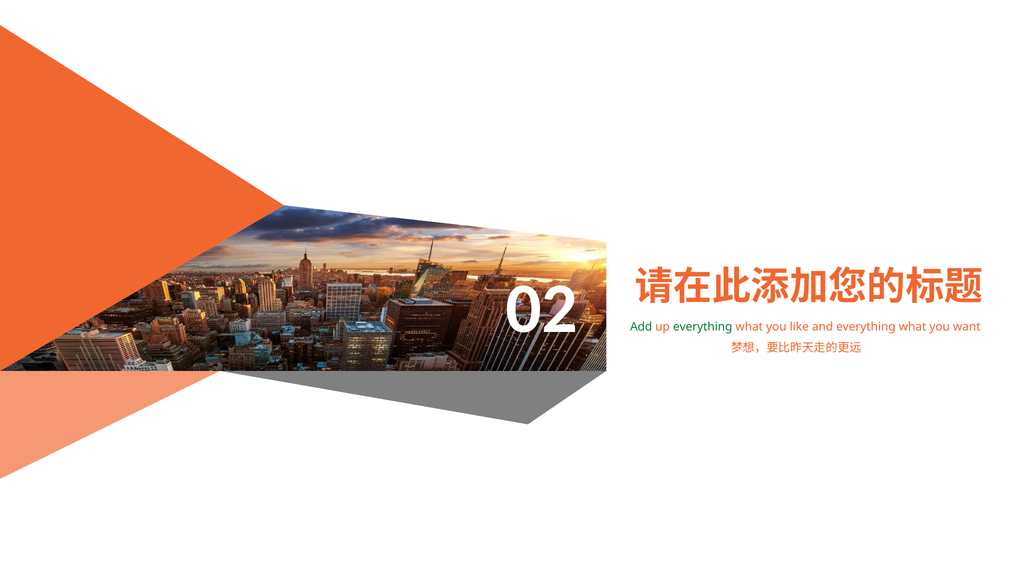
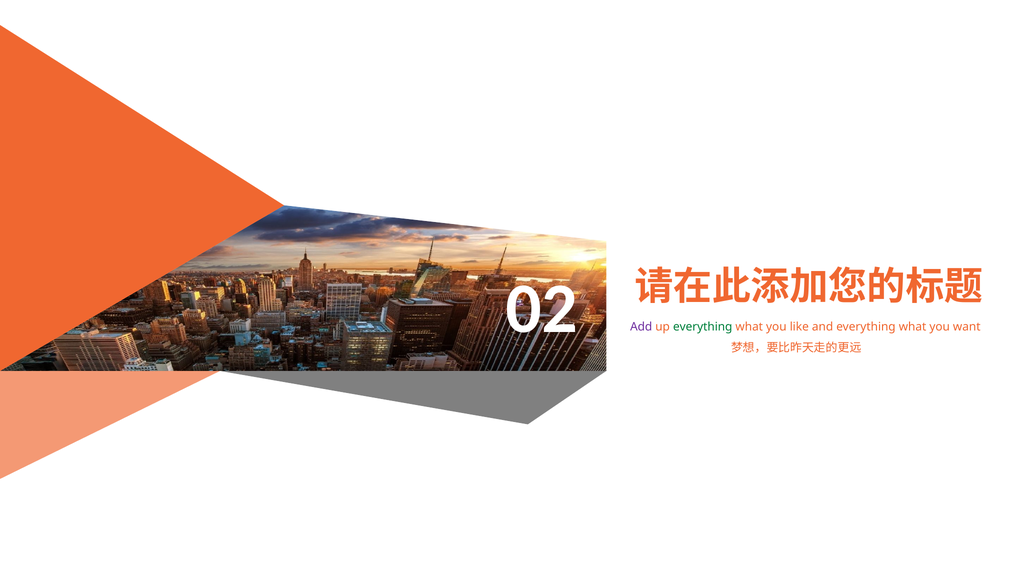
Add colour: green -> purple (641, 326)
